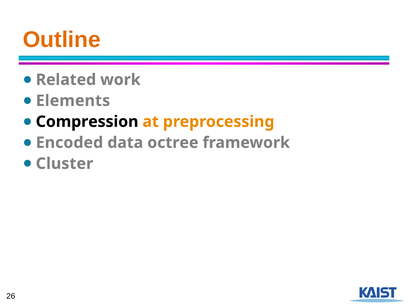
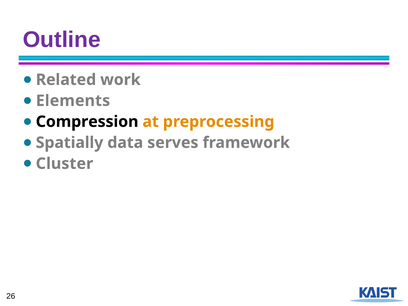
Outline colour: orange -> purple (62, 40)
Encoded: Encoded -> Spatially (70, 143)
octree: octree -> serves (173, 143)
